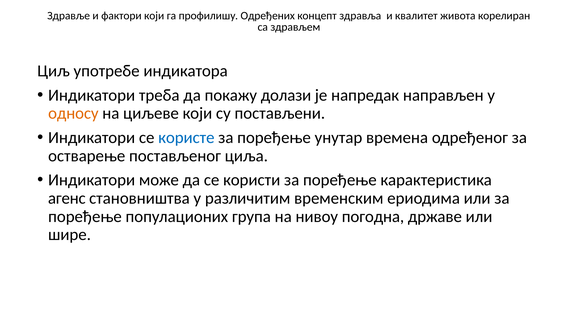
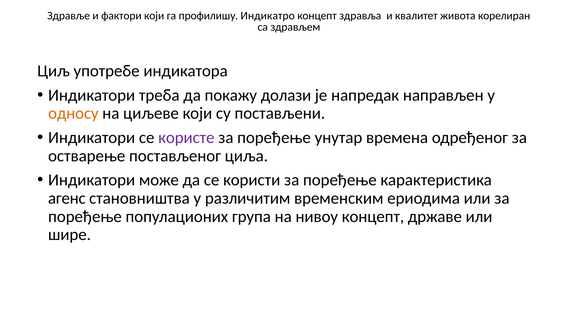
Одређених: Одређених -> Индикатро (268, 16)
користе colour: blue -> purple (186, 138)
нивоу погодна: погодна -> концепт (373, 217)
